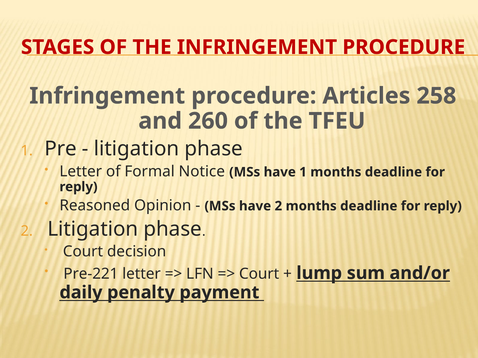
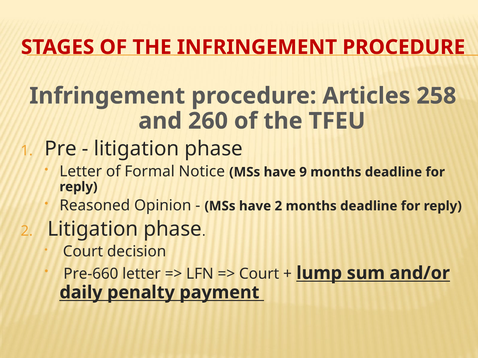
have 1: 1 -> 9 (303, 172)
Pre-221: Pre-221 -> Pre-660 (91, 274)
